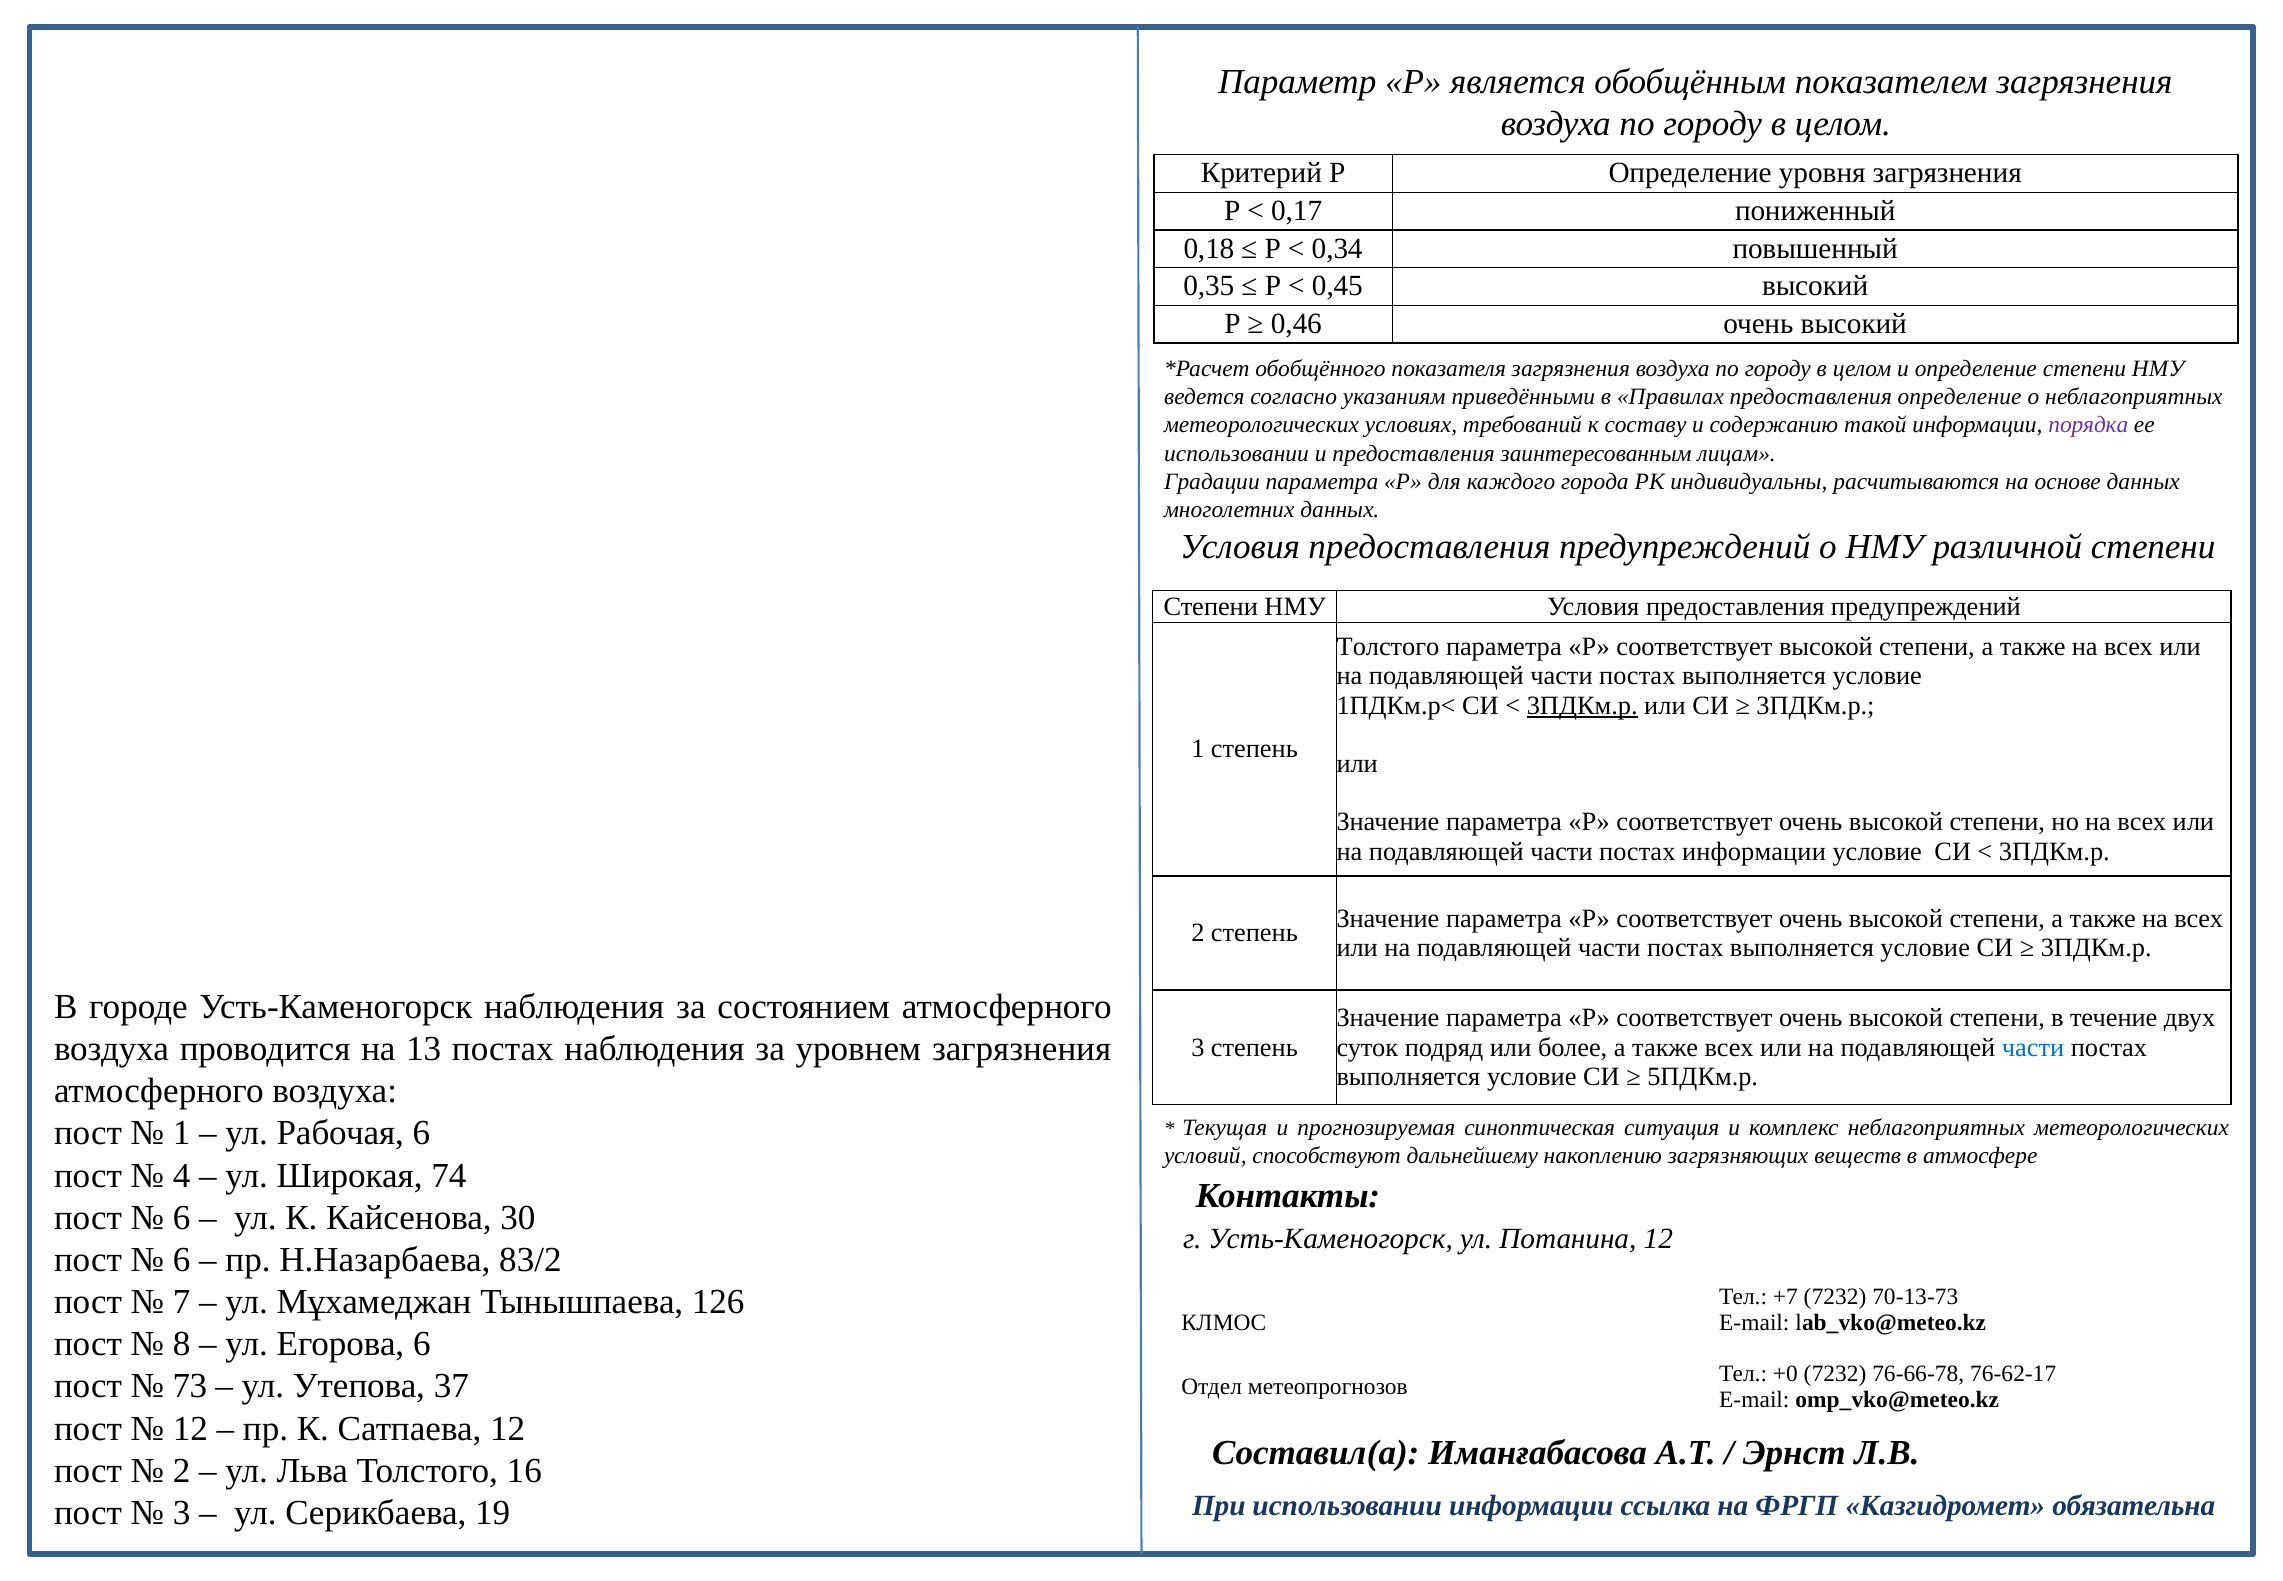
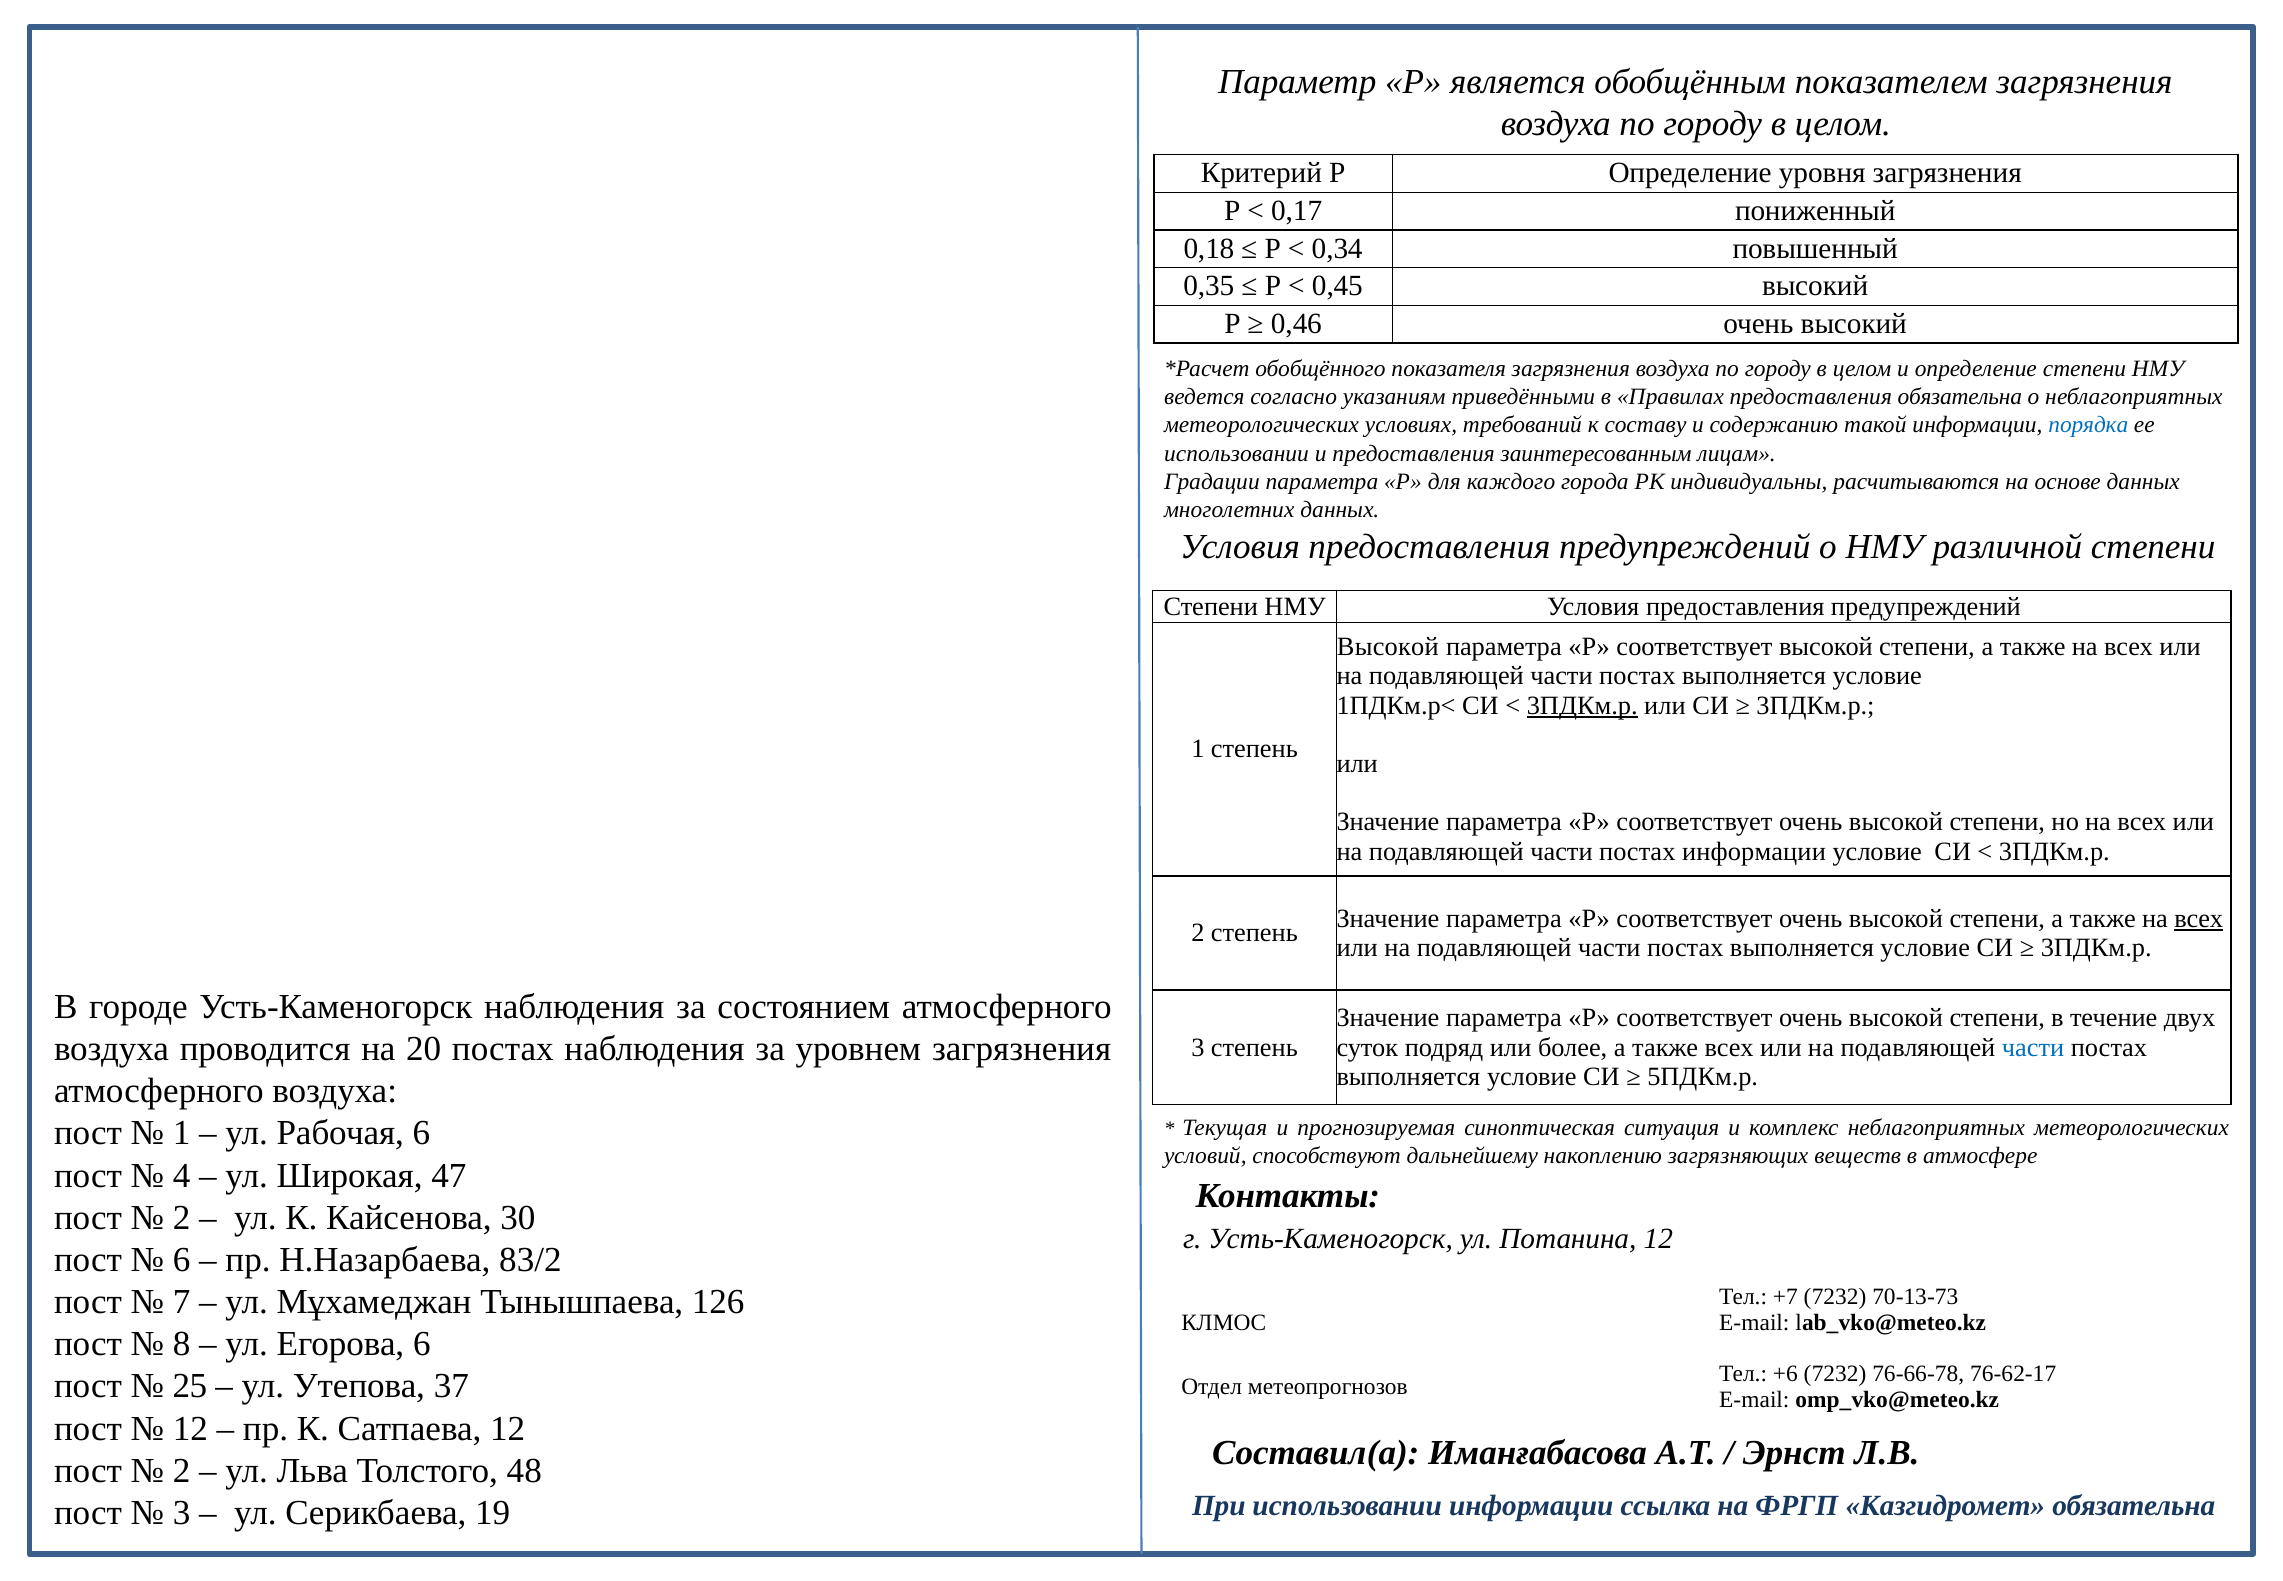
предоставления определение: определение -> обязательна (1960, 397)
порядка colour: purple -> blue (2088, 425)
Толстого: Толстого -> Высокой (1388, 647)
всех underline: none -> present (2199, 918)
13: 13 -> 20 (424, 1049)
74: 74 -> 47 (449, 1175)
6: 6 -> 2 (182, 1217)
+0: +0 -> +6 (1785, 1374)
73: 73 -> 25 (190, 1386)
16: 16 -> 48 (524, 1470)
